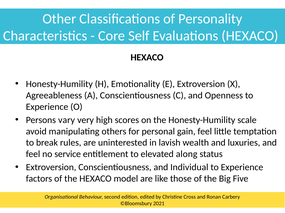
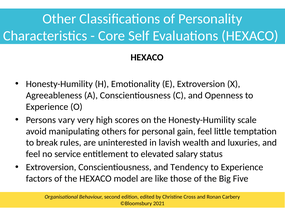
along: along -> salary (187, 155)
Individual: Individual -> Tendency (189, 168)
